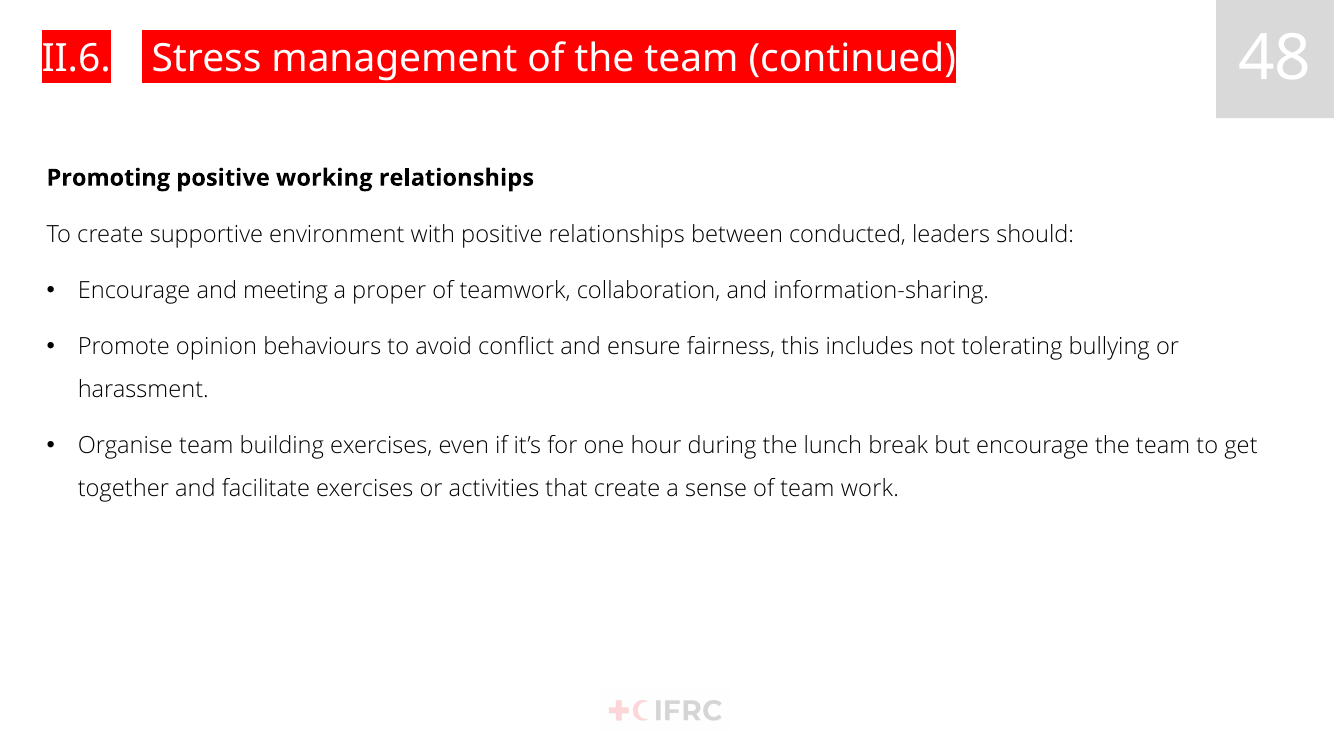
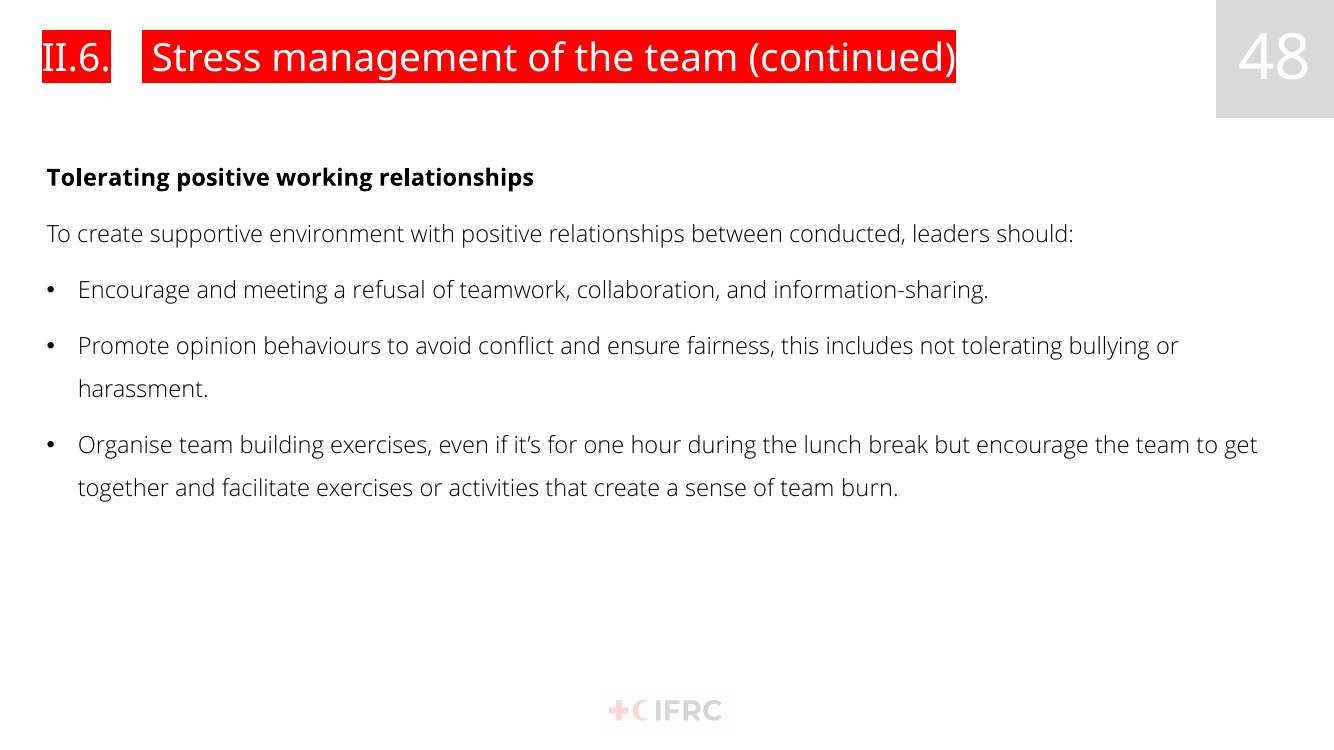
Promoting: Promoting -> Tolerating (108, 178)
proper: proper -> refusal (389, 291)
work: work -> burn (870, 489)
